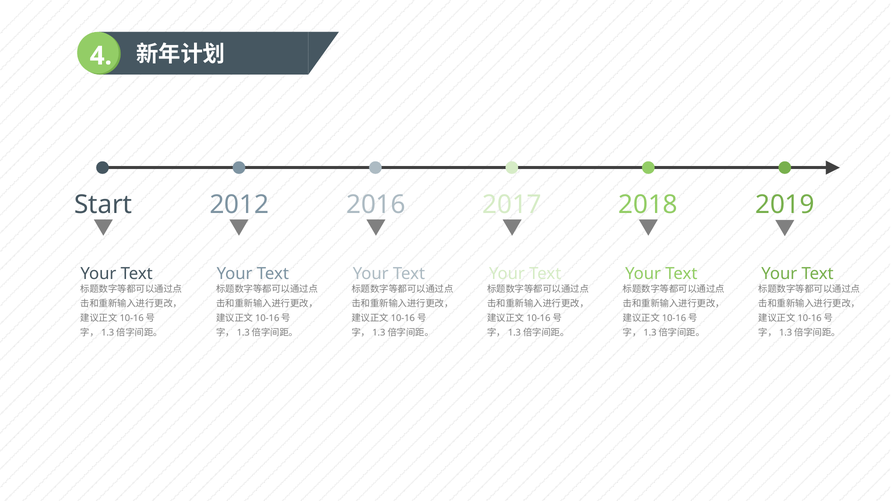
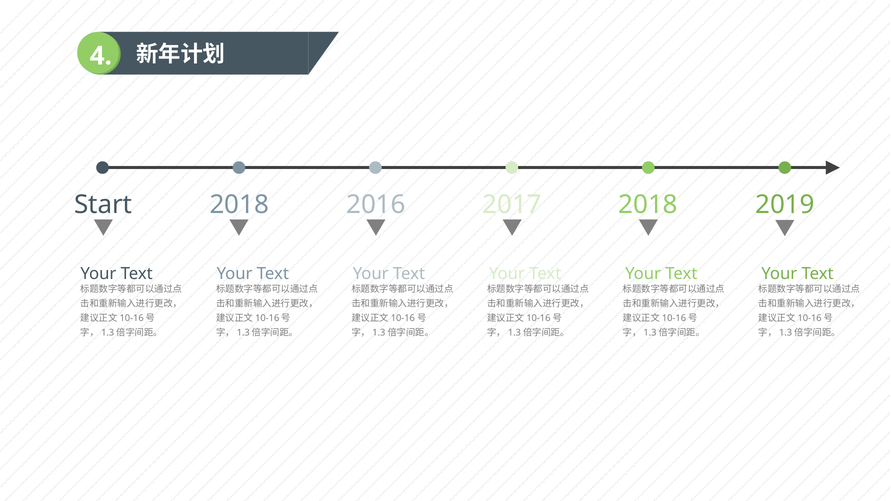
2012: 2012 -> 2018 (239, 205)
